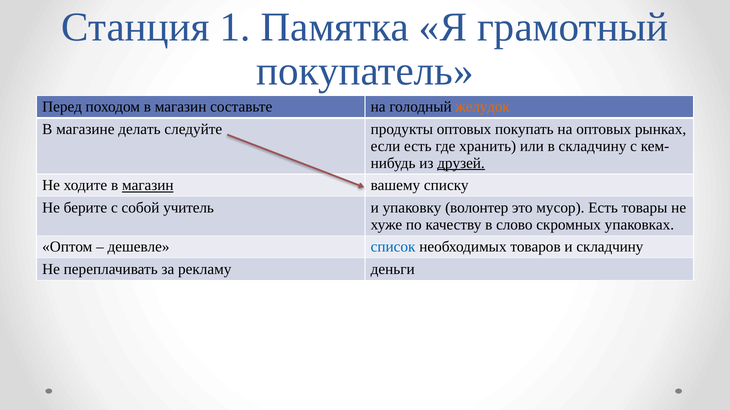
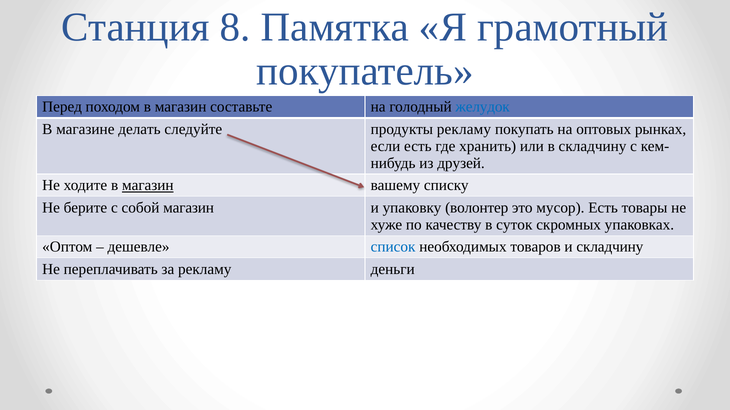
1: 1 -> 8 (235, 27)
желудок colour: orange -> blue (483, 107)
продукты оптовых: оптовых -> рекламу (464, 130)
друзей underline: present -> none (461, 163)
собой учитель: учитель -> магазин (189, 208)
слово: слово -> суток (514, 225)
